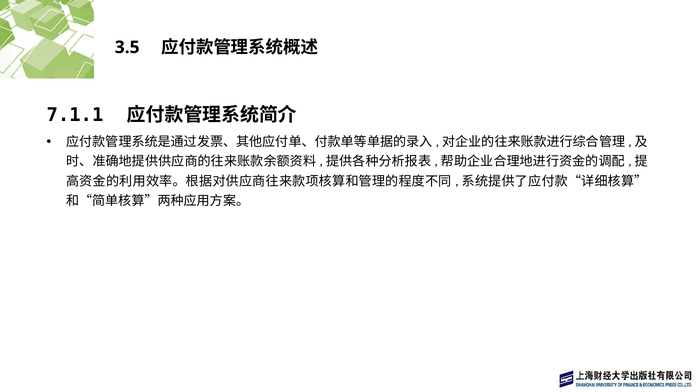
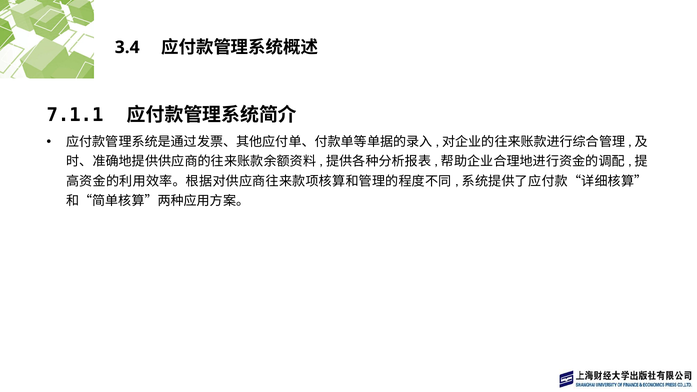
3.5: 3.5 -> 3.4 (127, 47)
